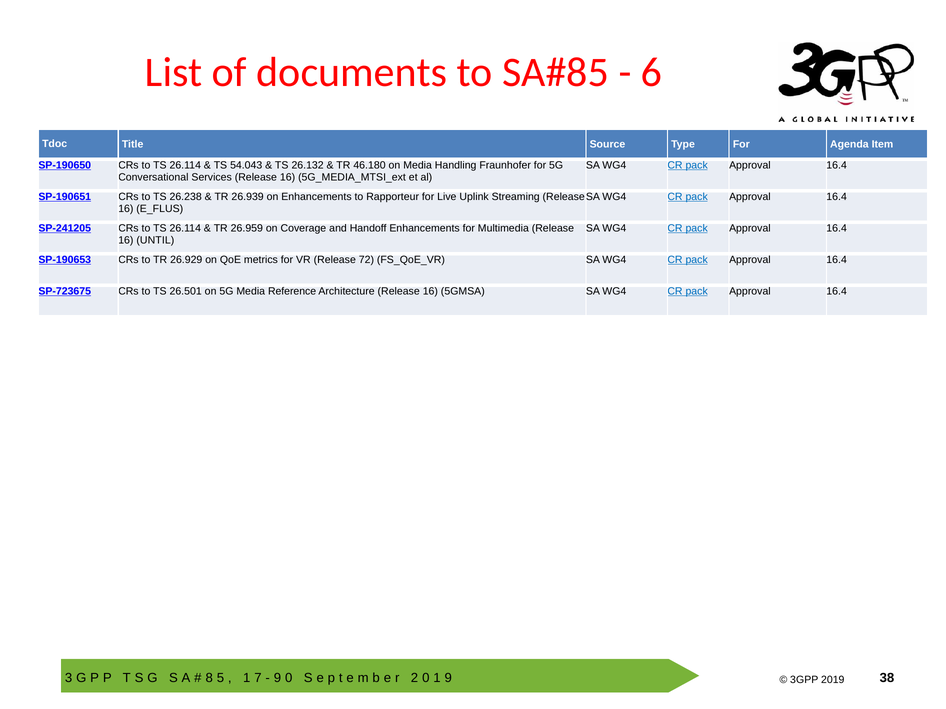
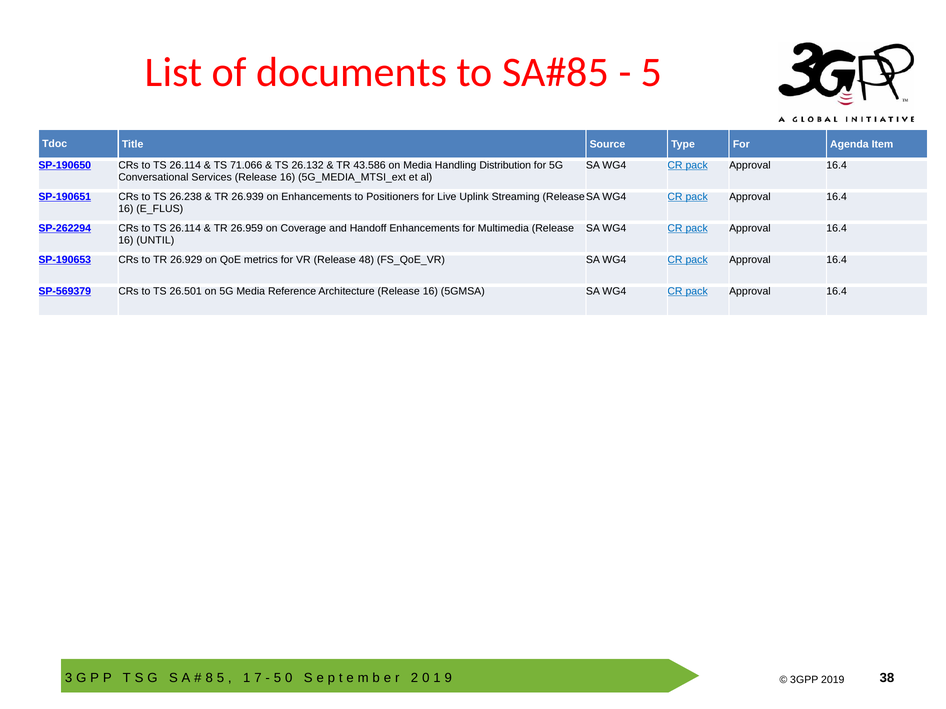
6: 6 -> 5 (652, 72)
54.043: 54.043 -> 71.066 (246, 165)
46.180: 46.180 -> 43.586 (369, 165)
Fraunhofer: Fraunhofer -> Distribution (505, 165)
Rapporteur: Rapporteur -> Positioners (393, 197)
SP-241205: SP-241205 -> SP-262294 (65, 228)
72: 72 -> 48 (366, 260)
SP-723675: SP-723675 -> SP-569379 (65, 291)
9: 9 -> 5 (277, 678)
